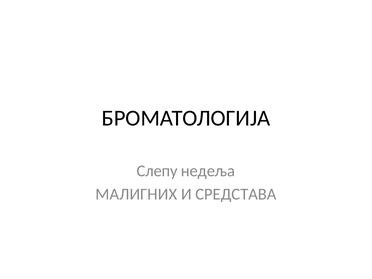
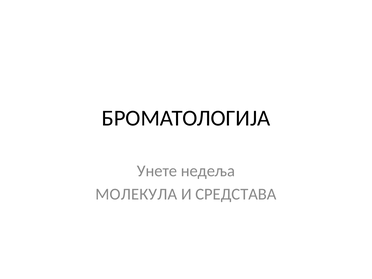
Слепу: Слепу -> Унете (157, 171)
МАЛИГНИХ: МАЛИГНИХ -> МОЛЕКУЛА (136, 194)
